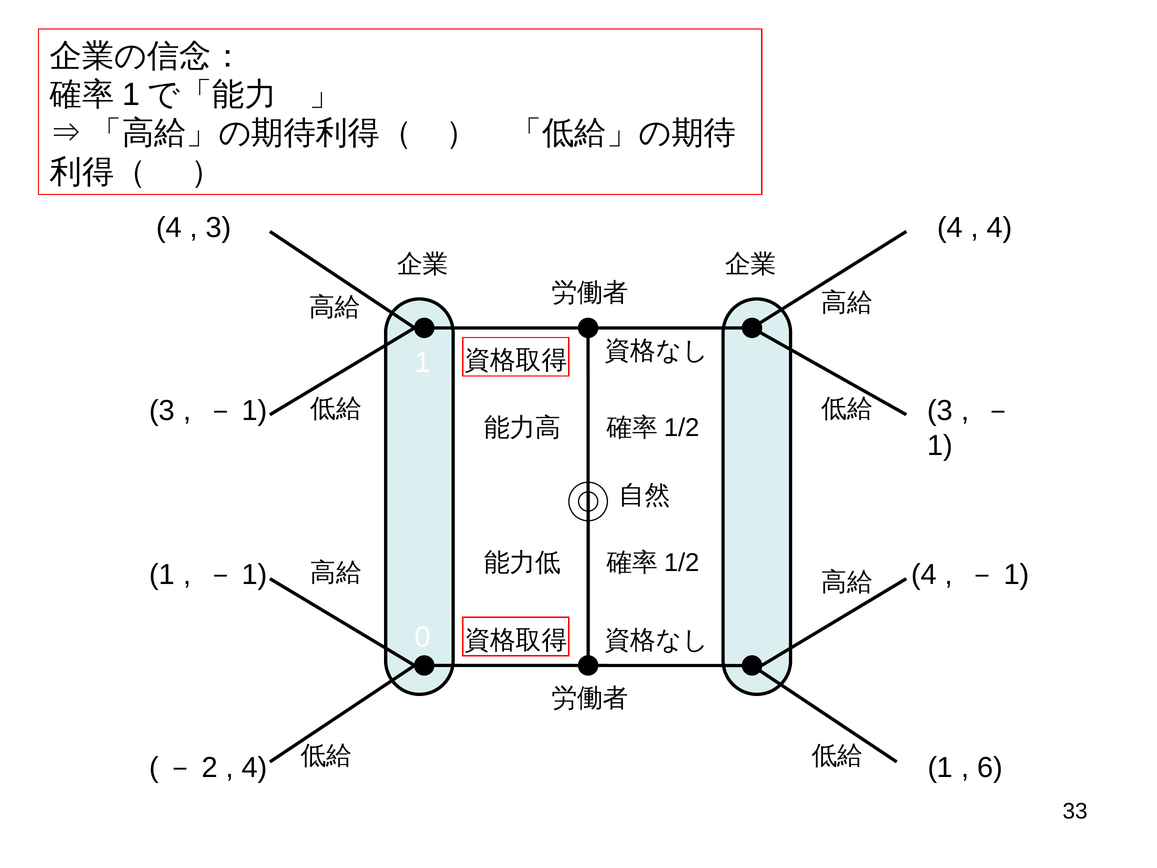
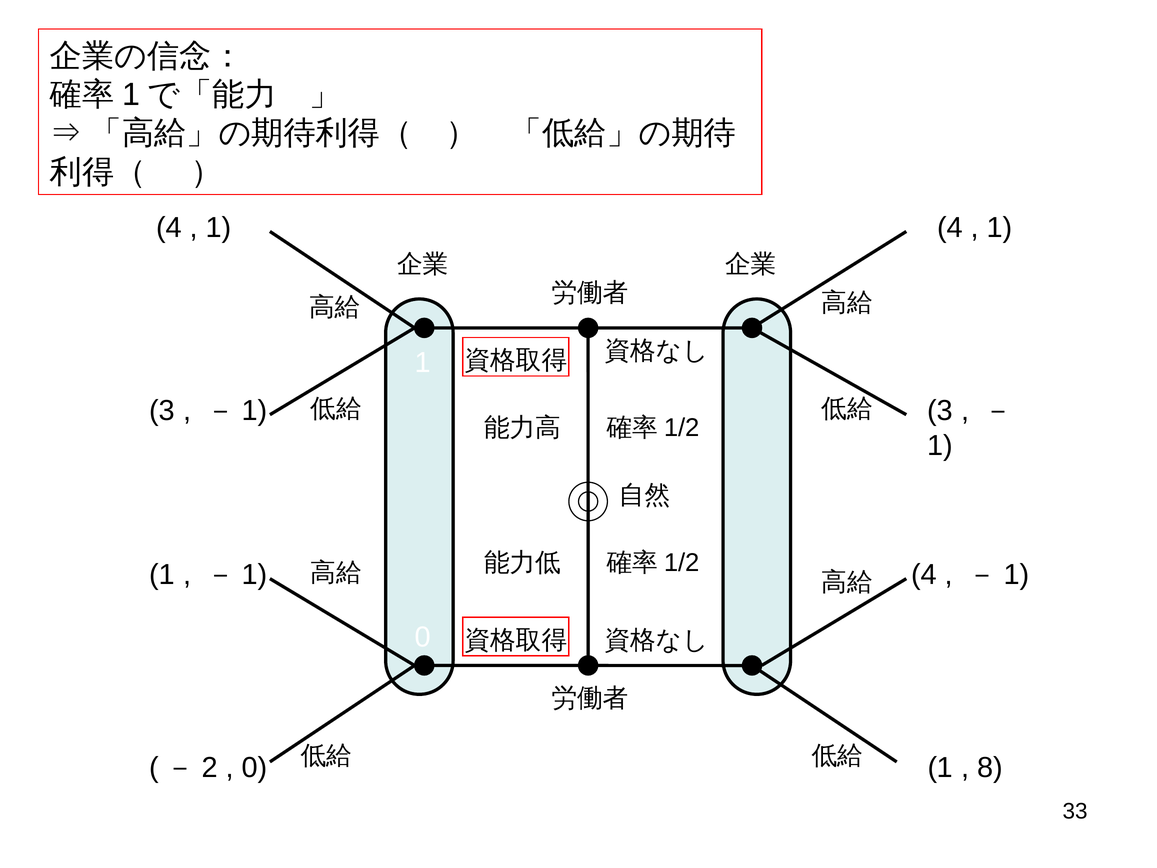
3: 3 -> 1 (219, 228)
4: 4 -> 1 (1000, 228)
4: 4 -> 0 (255, 767)
6: 6 -> 8 (990, 767)
